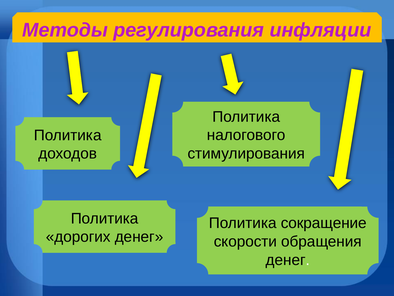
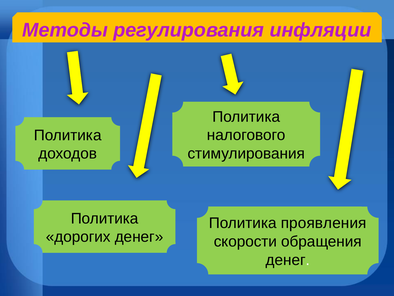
сокращение: сокращение -> проявления (324, 223)
